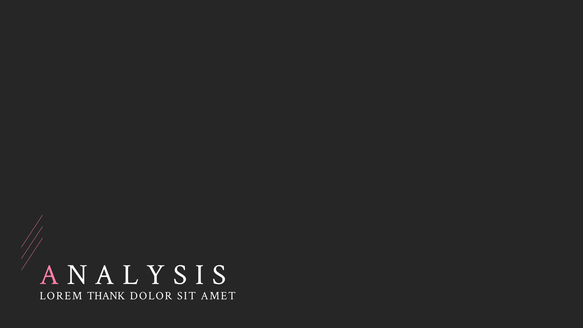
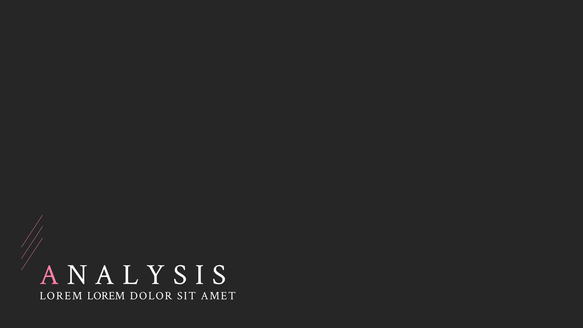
LOREM THANK: THANK -> LOREM (106, 296)
